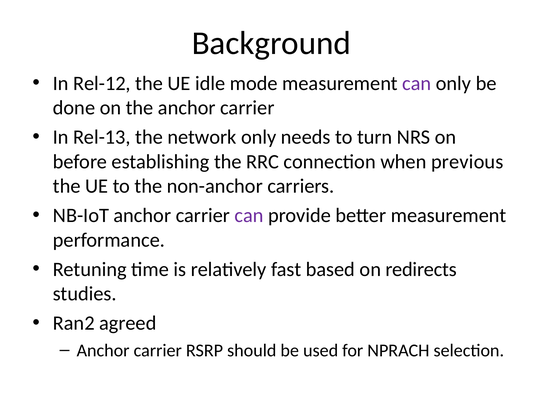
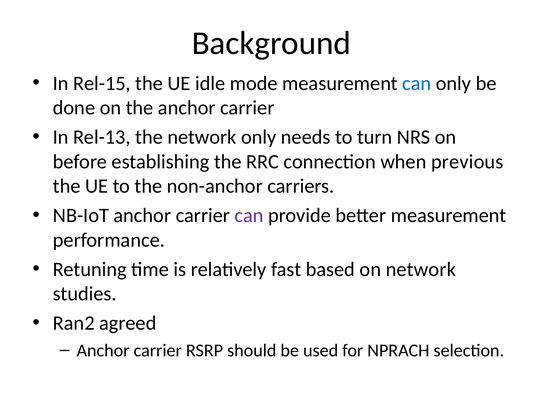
Rel-12: Rel-12 -> Rel-15 (102, 83)
can colour: purple -> blue (417, 83)
on redirects: redirects -> network (421, 269)
